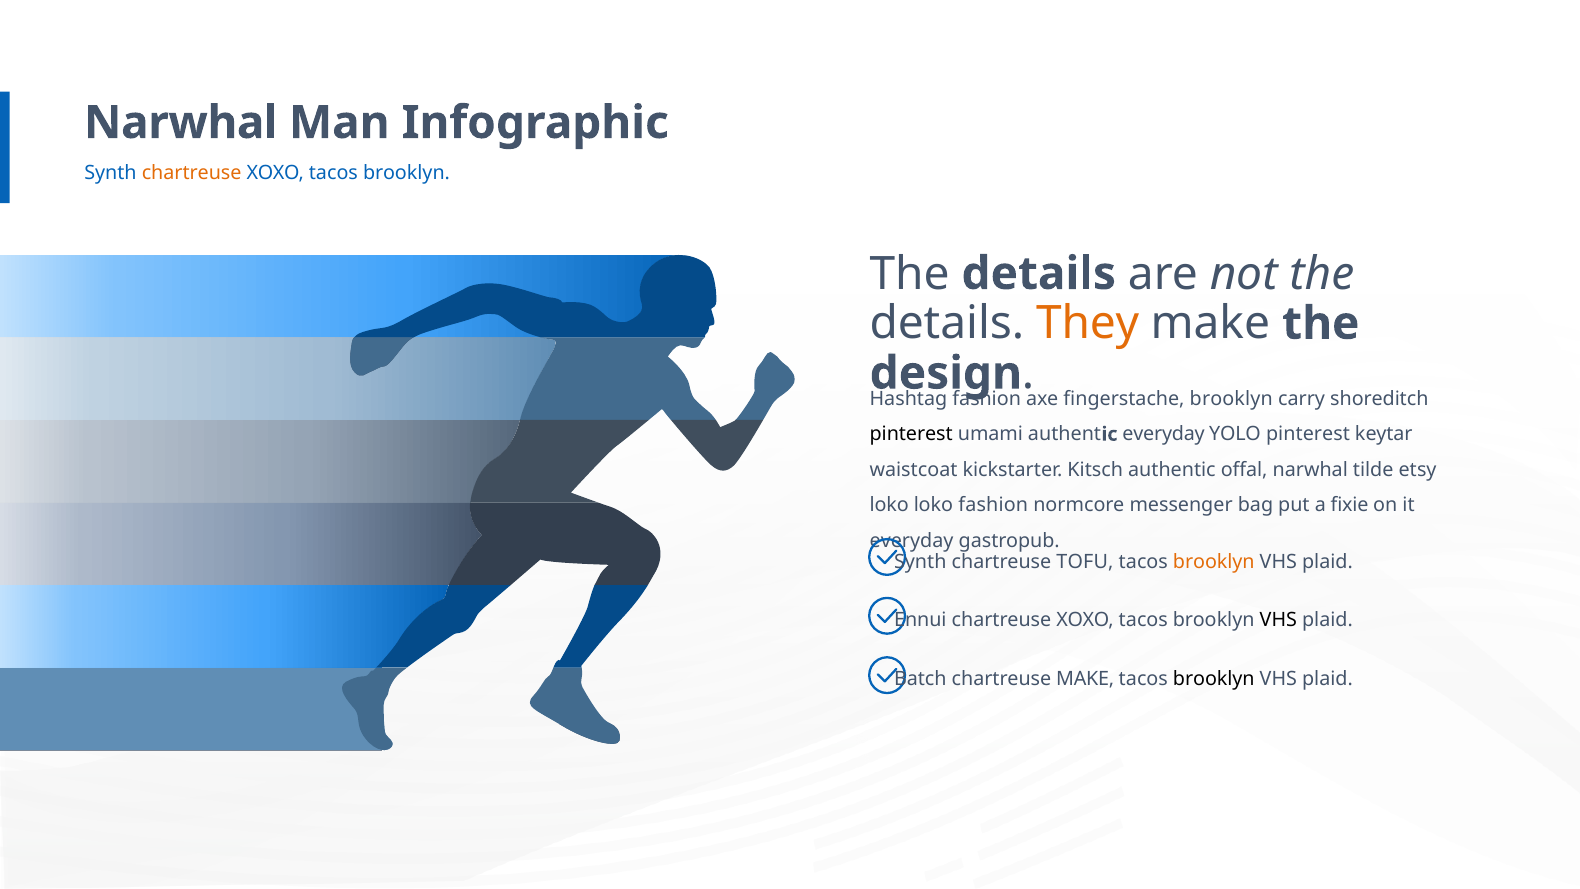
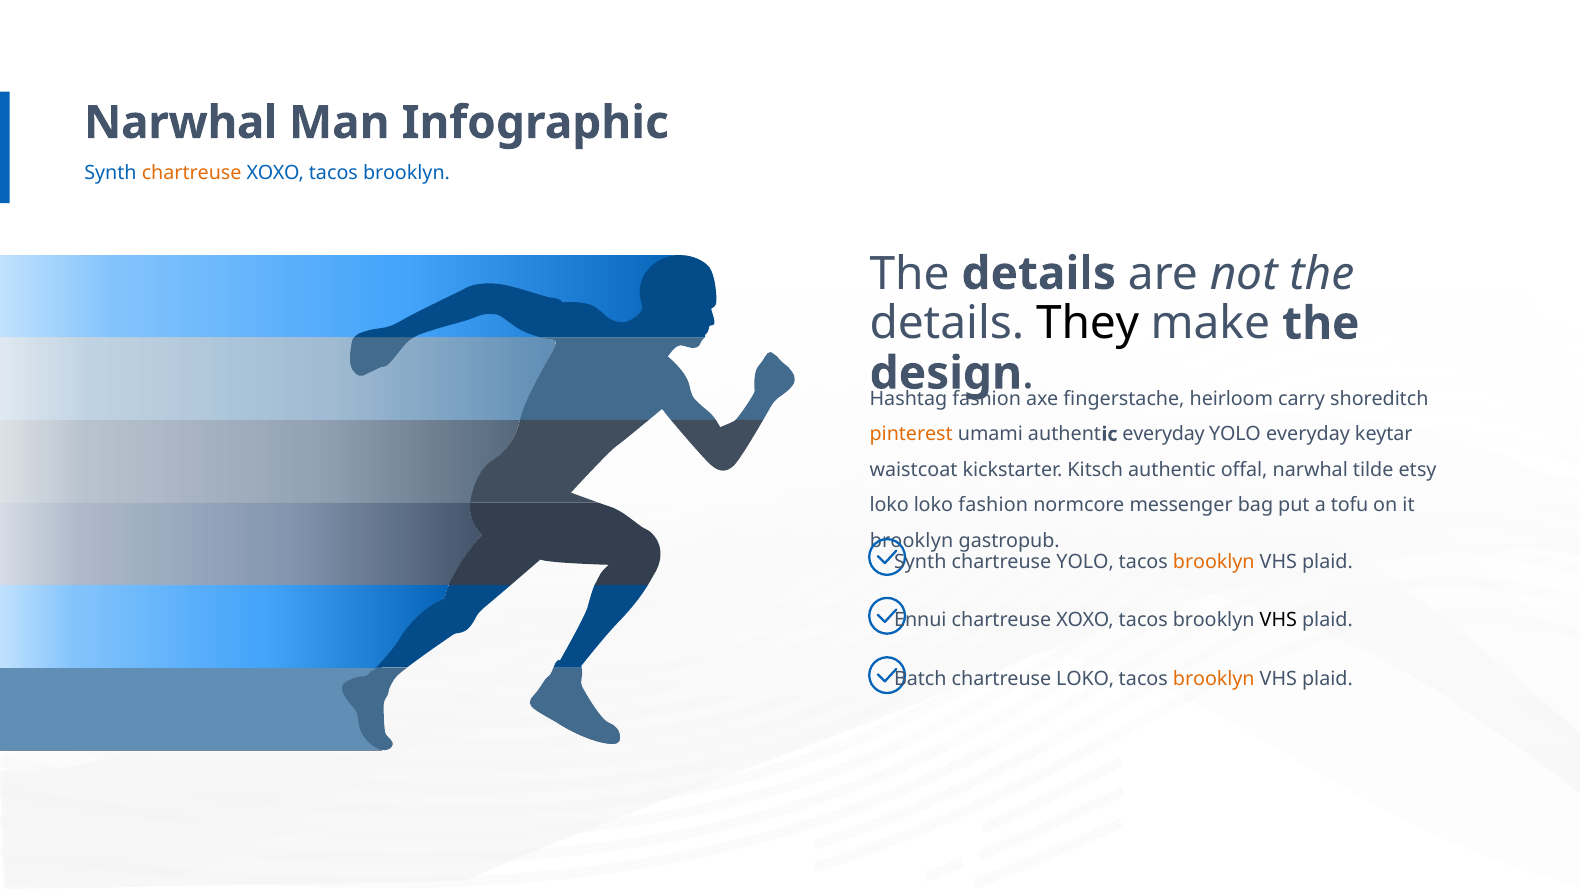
They colour: orange -> black (1088, 323)
fingerstache brooklyn: brooklyn -> heirloom (1231, 399)
pinterest colour: black -> orange (911, 434)
YOLO pinterest: pinterest -> everyday (1308, 434)
fixie: fixie -> tofu (1350, 505)
everyday: everyday -> brooklyn (911, 541)
chartreuse TOFU: TOFU -> YOLO (1085, 561)
chartreuse MAKE: MAKE -> LOKO (1085, 679)
brooklyn colour: black -> orange (1214, 679)
